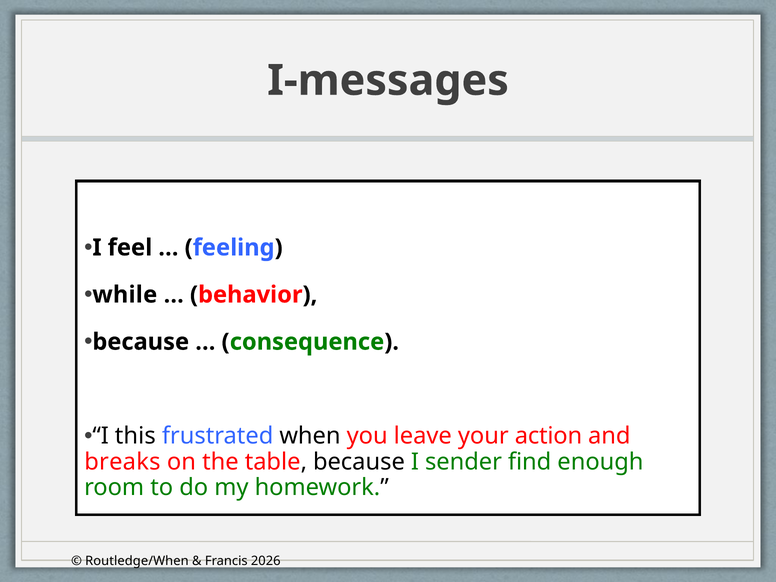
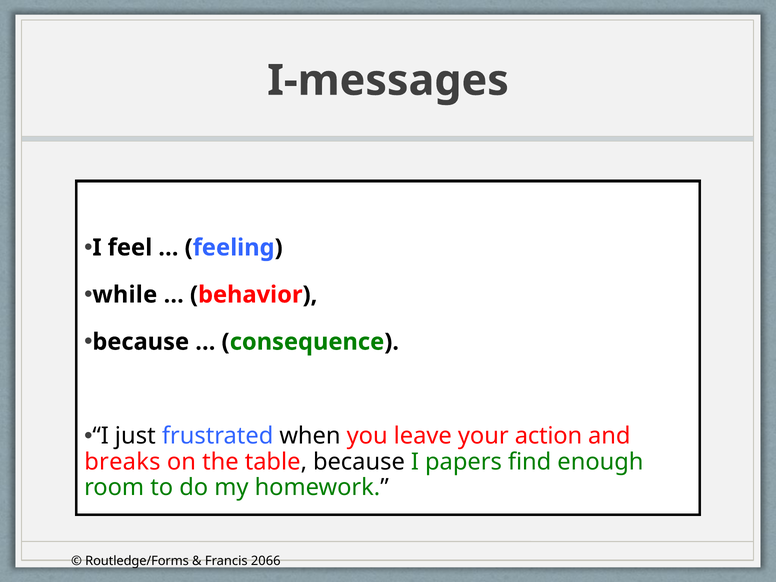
this: this -> just (135, 436)
sender: sender -> papers (463, 462)
Routledge/When: Routledge/When -> Routledge/Forms (137, 561)
2026: 2026 -> 2066 (266, 561)
